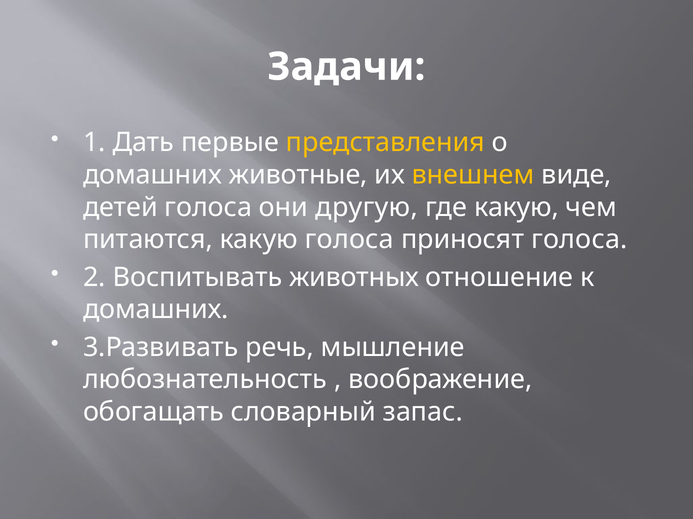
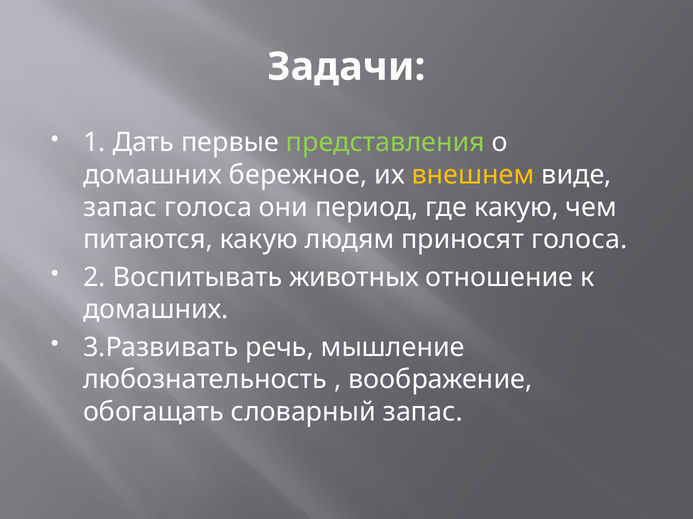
представления colour: yellow -> light green (385, 143)
животные: животные -> бережное (298, 175)
детей: детей -> запас (120, 207)
другую: другую -> период (367, 207)
какую голоса: голоса -> людям (350, 240)
